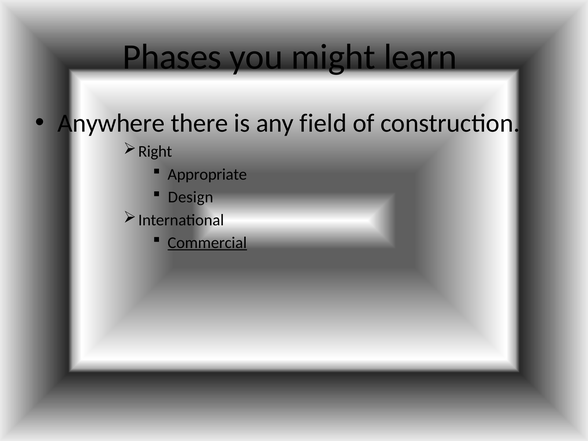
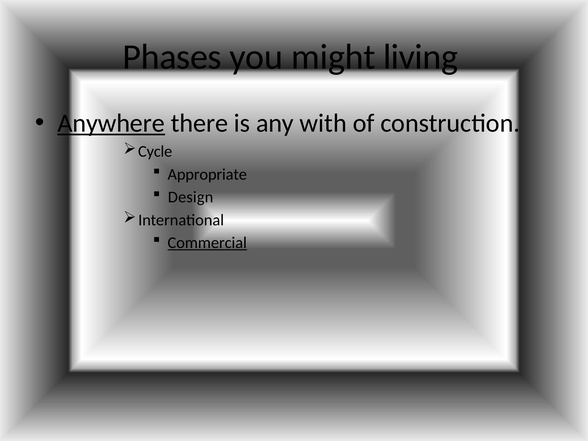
learn: learn -> living (420, 57)
Anywhere underline: none -> present (111, 123)
field: field -> with (323, 123)
Right: Right -> Cycle (155, 151)
